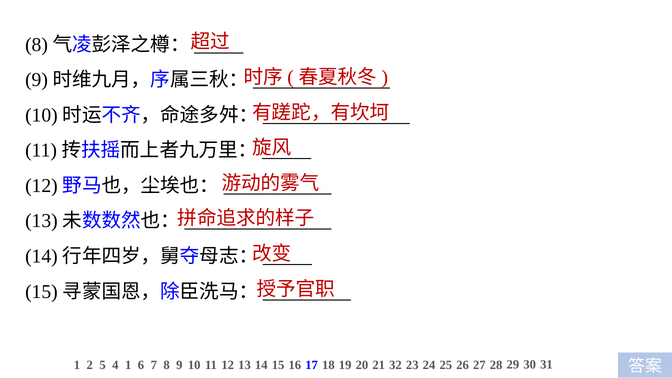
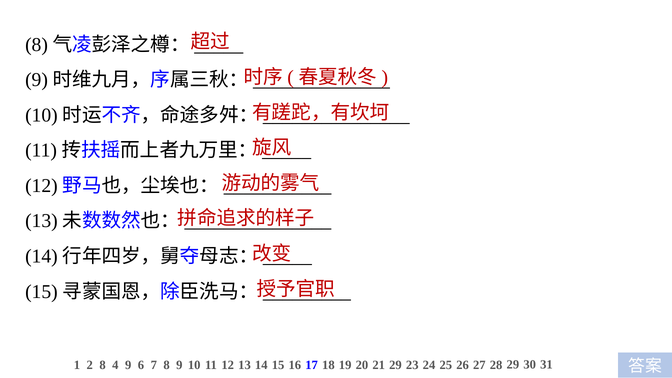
2 5: 5 -> 8 (103, 365)
4 1: 1 -> 9 (128, 365)
21 32: 32 -> 29 (395, 365)
